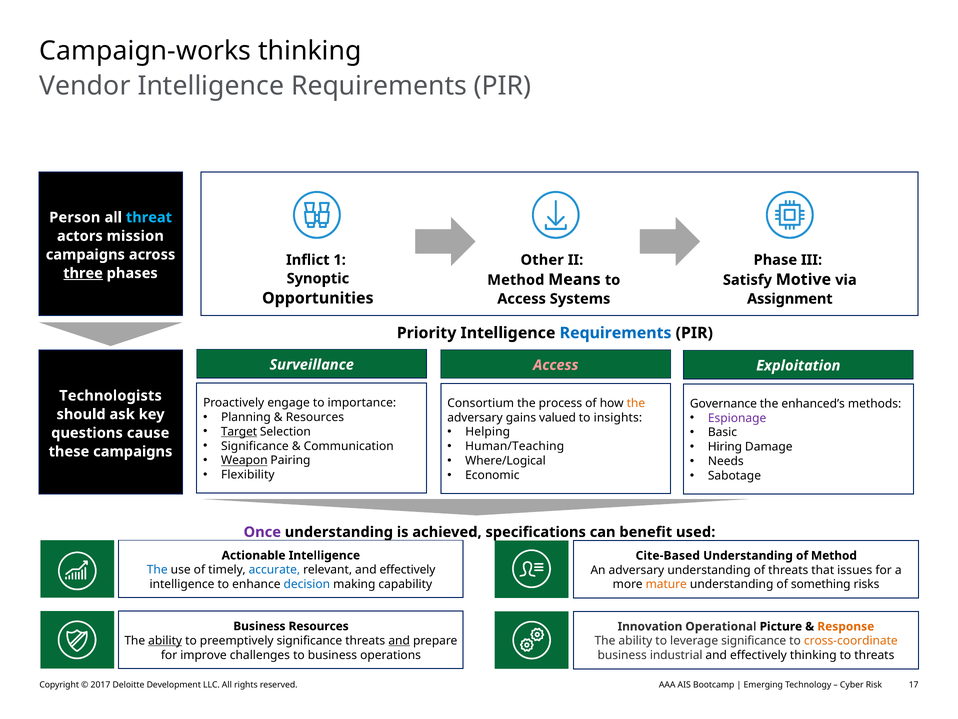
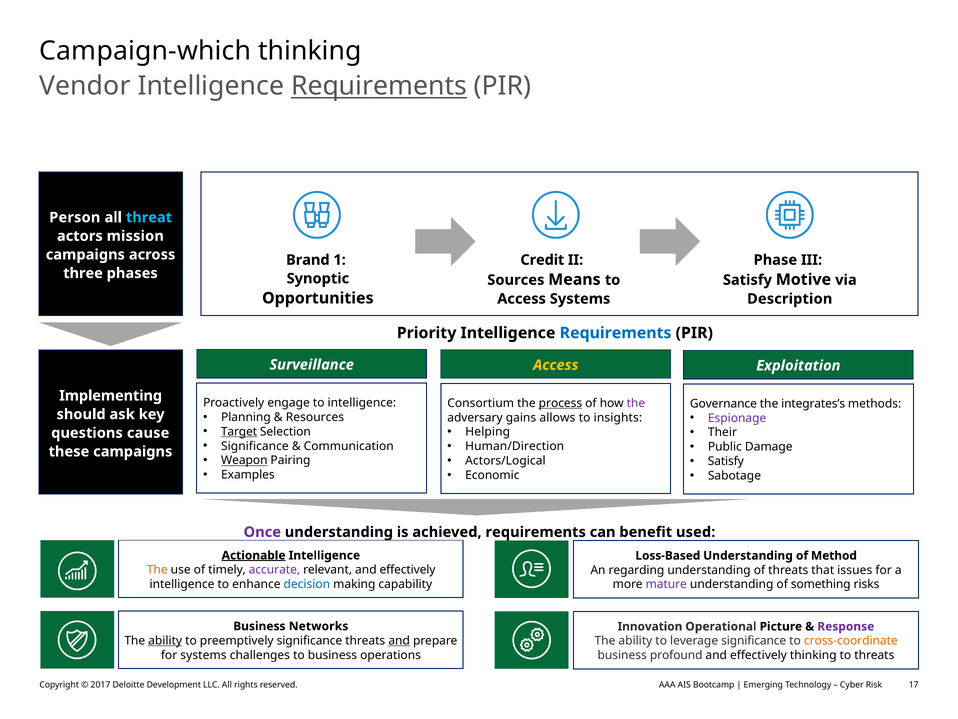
Campaign-works: Campaign-works -> Campaign-which (145, 51)
Requirements underline: none -> present (379, 86)
Inflict: Inflict -> Brand (308, 260)
Other: Other -> Credit (542, 260)
three underline: present -> none (83, 273)
Method: Method -> Sources (516, 280)
Assignment: Assignment -> Description (790, 299)
Access colour: pink -> yellow (556, 365)
Technologists: Technologists -> Implementing (111, 395)
to importance: importance -> intelligence (362, 403)
process underline: none -> present (560, 403)
the colour: orange -> purple (636, 403)
enhanced’s: enhanced’s -> integrates’s (813, 403)
valued: valued -> allows (557, 417)
Basic: Basic -> Their (722, 432)
Human/Teaching: Human/Teaching -> Human/Direction (515, 446)
Hiring: Hiring -> Public (725, 447)
Where/Logical: Where/Logical -> Actors/Logical (505, 461)
Needs: Needs -> Satisfy (726, 461)
Flexibility: Flexibility -> Examples (248, 475)
achieved specifications: specifications -> requirements (536, 532)
Actionable underline: none -> present (254, 555)
Cite-Based: Cite-Based -> Loss-Based (668, 555)
The colour: blue -> orange (157, 569)
accurate colour: blue -> purple (274, 569)
An adversary: adversary -> regarding (636, 570)
mature colour: orange -> purple (666, 584)
Business Resources: Resources -> Networks (319, 626)
Response colour: orange -> purple (846, 626)
for improve: improve -> systems (203, 655)
industrial: industrial -> profound (676, 655)
